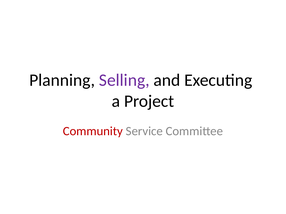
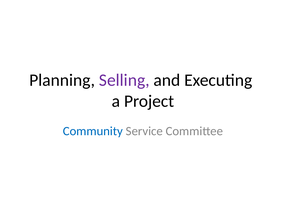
Community colour: red -> blue (93, 131)
